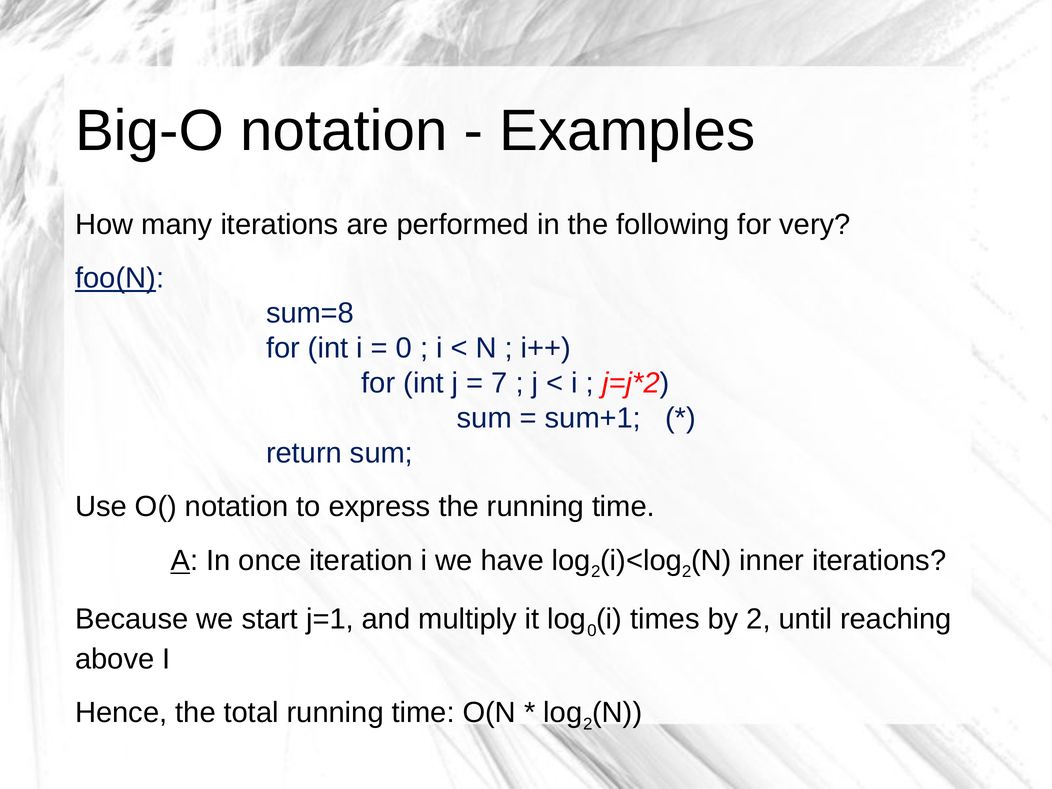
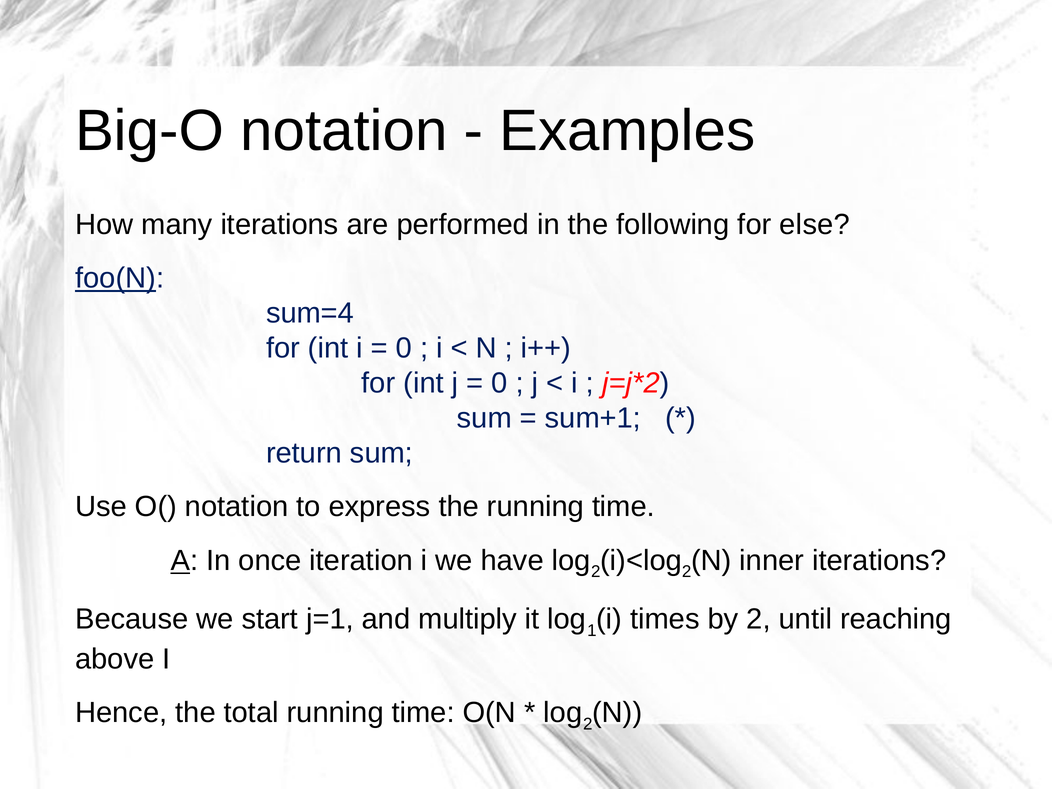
very: very -> else (815, 224)
sum=8: sum=8 -> sum=4 (310, 313)
7: 7 -> 0 (499, 383)
0: 0 -> 1 (592, 630)
